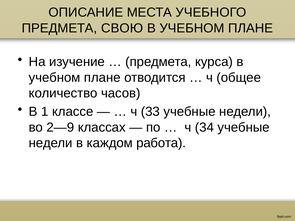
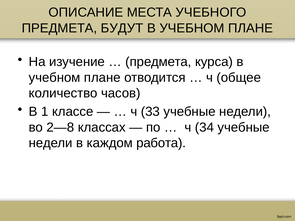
СВОЮ: СВОЮ -> БУДУТ (122, 28)
2—9: 2—9 -> 2—8 (60, 127)
